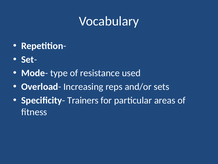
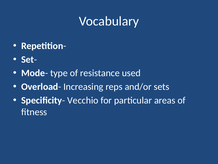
Trainers: Trainers -> Vecchio (83, 100)
